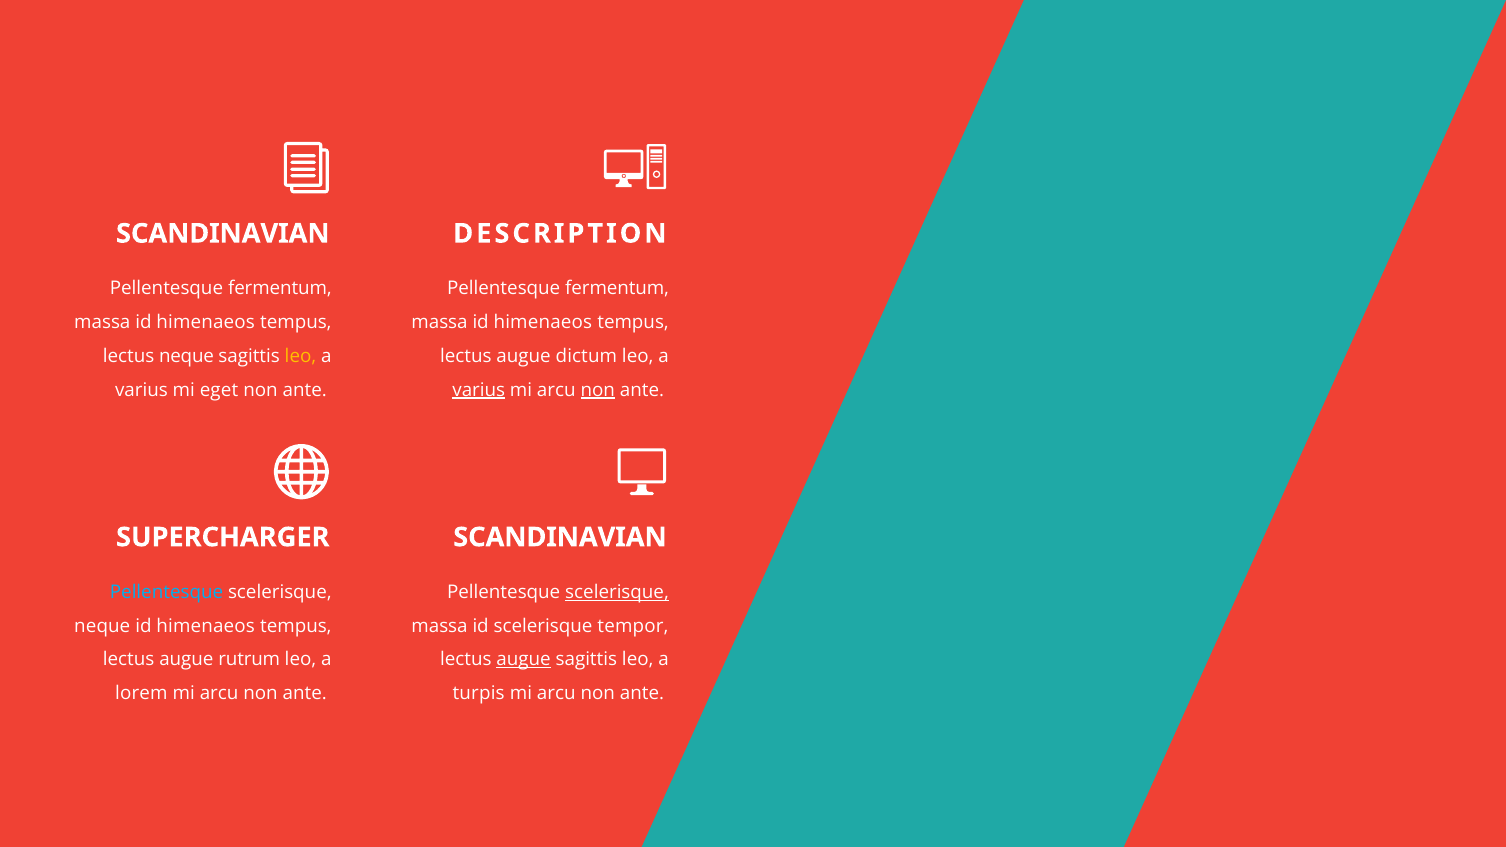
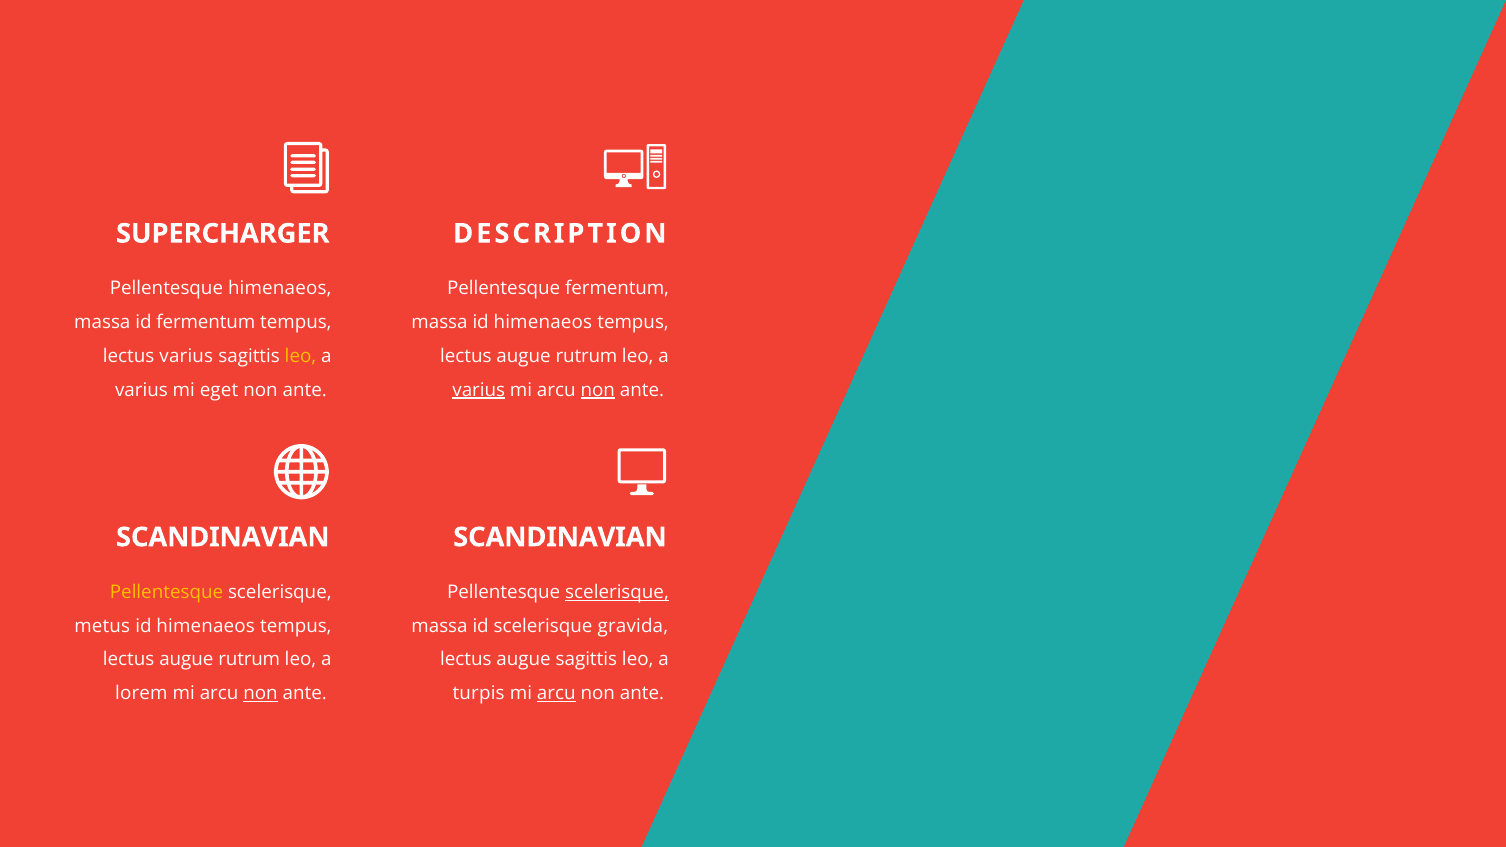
SCANDINAVIAN: SCANDINAVIAN -> SUPERCHARGER (223, 234)
fermentum: fermentum -> himenaeos (280, 288)
himenaeos: himenaeos -> fermentum (206, 322)
lectus neque: neque -> varius (186, 356)
dictum: dictum -> rutrum (586, 356)
SUPERCHARGER: SUPERCHARGER -> SCANDINAVIAN (223, 537)
Pellentesque colour: light blue -> yellow (166, 592)
neque: neque -> metus (102, 626)
tempor: tempor -> gravida (633, 626)
augue underline: present -> none (524, 660)
non underline: none -> present (261, 694)
arcu underline: none -> present (556, 694)
